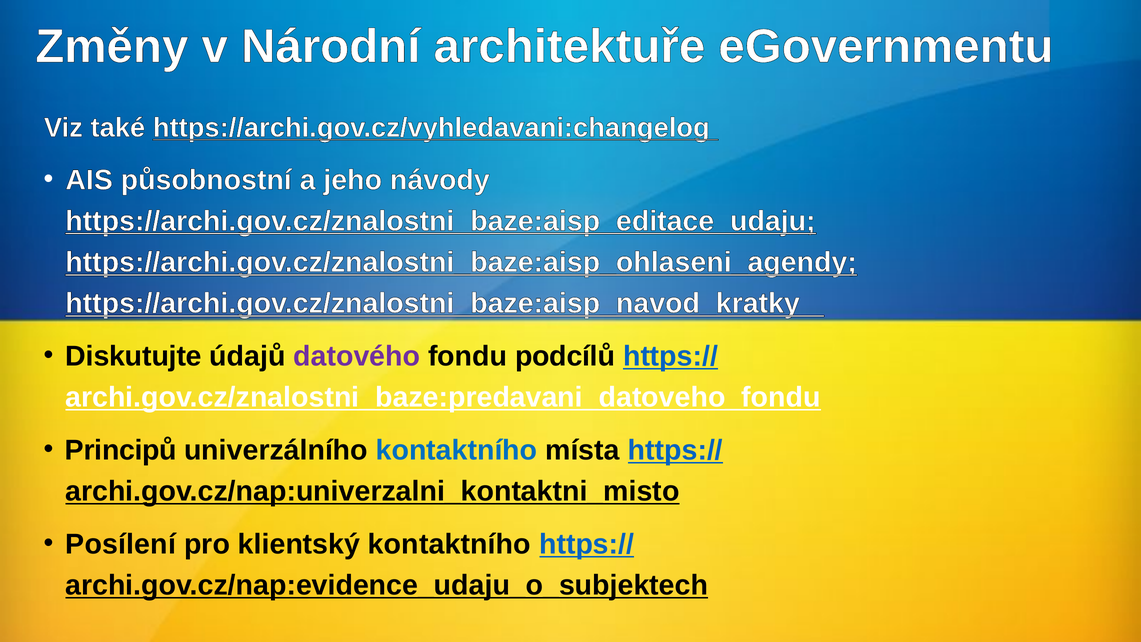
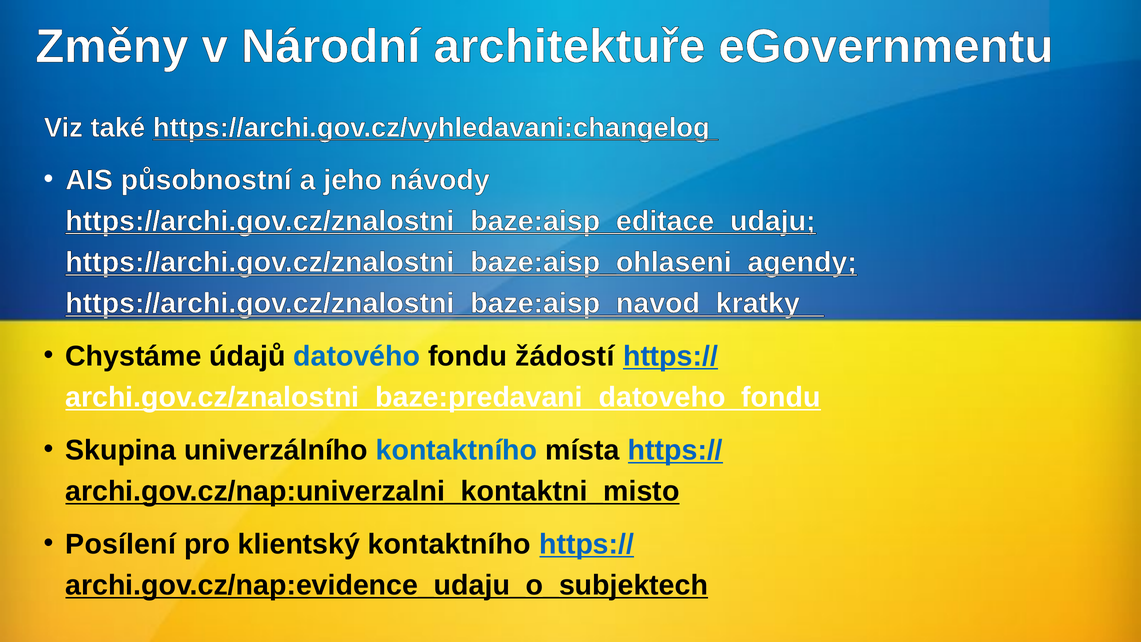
Diskutujte: Diskutujte -> Chystáme (133, 356)
datového colour: purple -> blue (357, 356)
podcílů: podcílů -> žádostí (565, 356)
Principů: Principů -> Skupina (121, 450)
